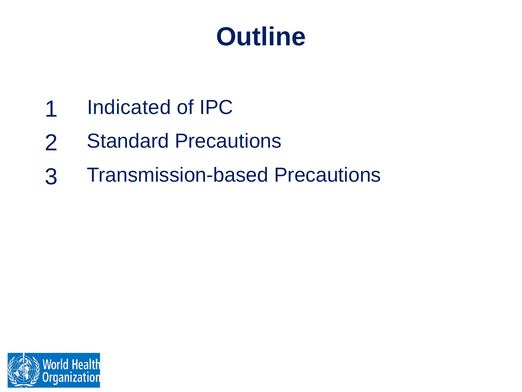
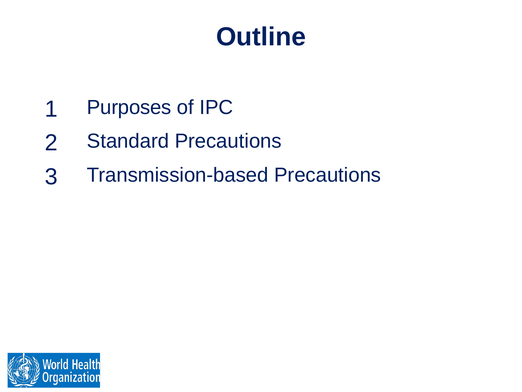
Indicated: Indicated -> Purposes (129, 107)
